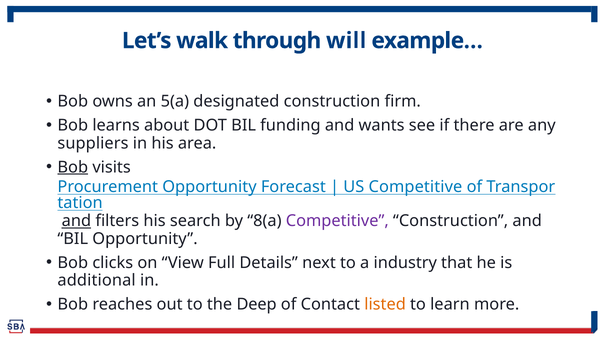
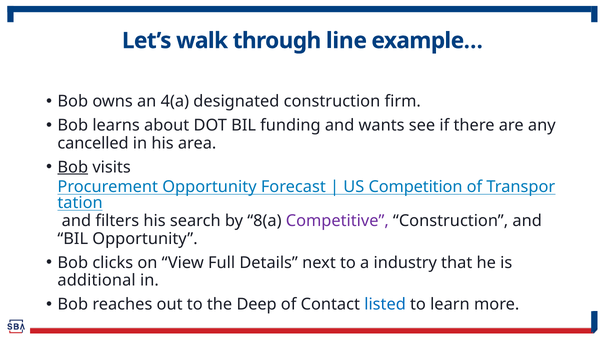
will: will -> line (346, 41)
5(a: 5(a -> 4(a (175, 102)
suppliers: suppliers -> cancelled (93, 143)
US Competitive: Competitive -> Competition (416, 187)
and underline: present -> none (76, 221)
listed colour: orange -> blue (385, 305)
